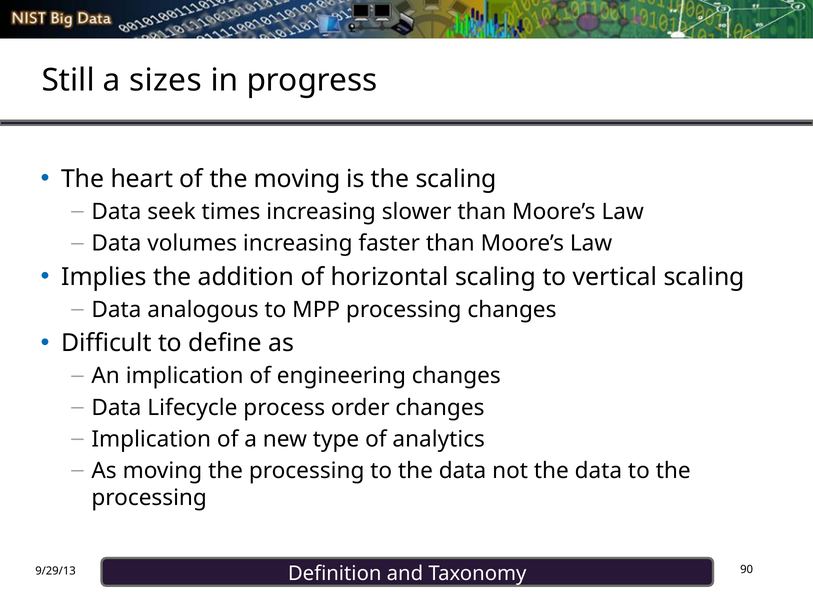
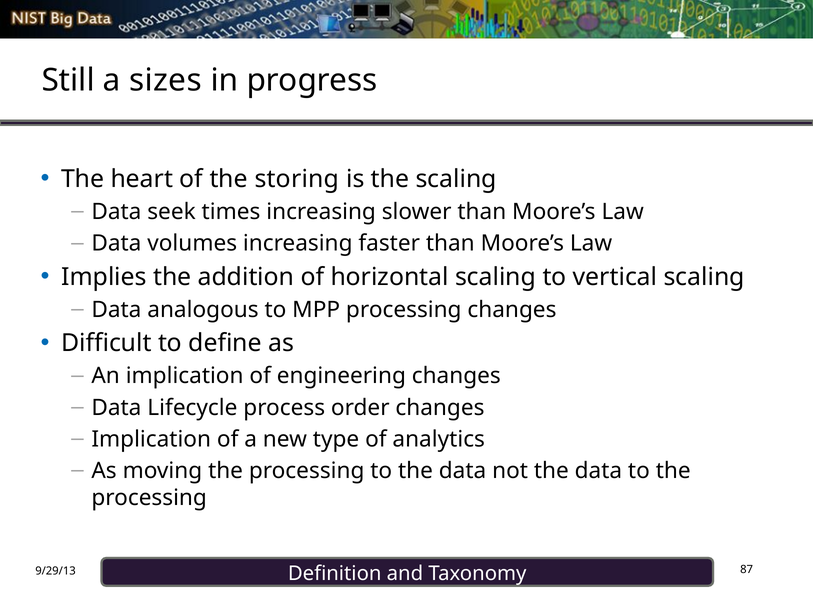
the moving: moving -> storing (297, 179)
90: 90 -> 87 (747, 570)
